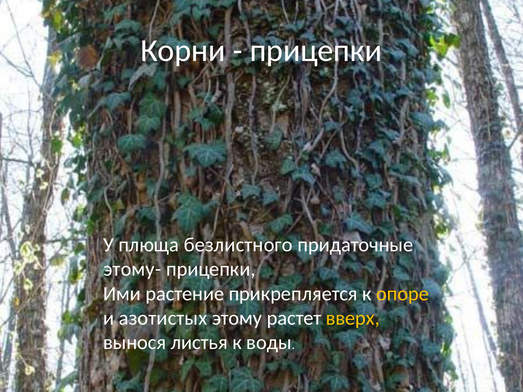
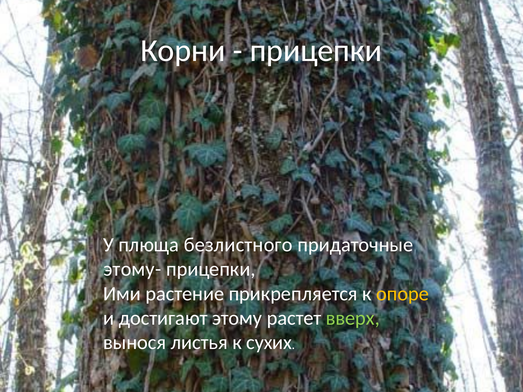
азотистых: азотистых -> достигают (163, 318)
вверх colour: yellow -> light green (353, 318)
воды: воды -> сухих (269, 343)
